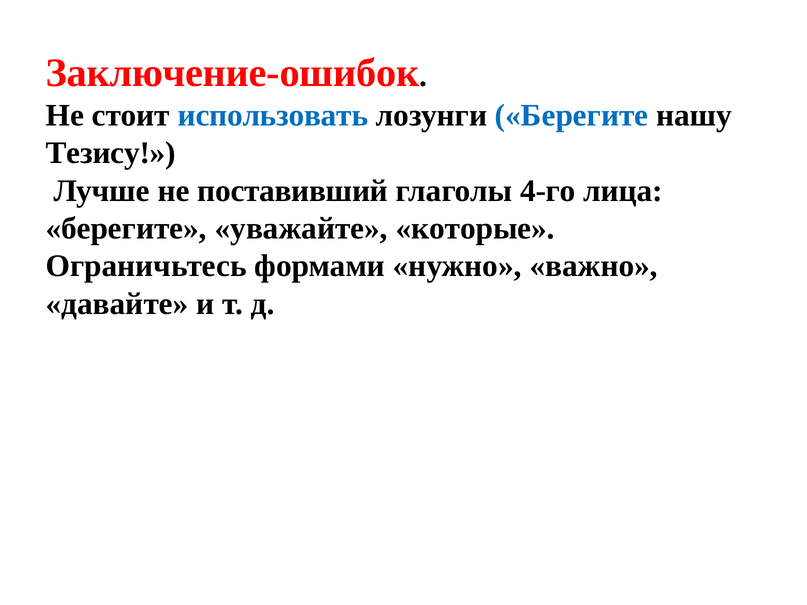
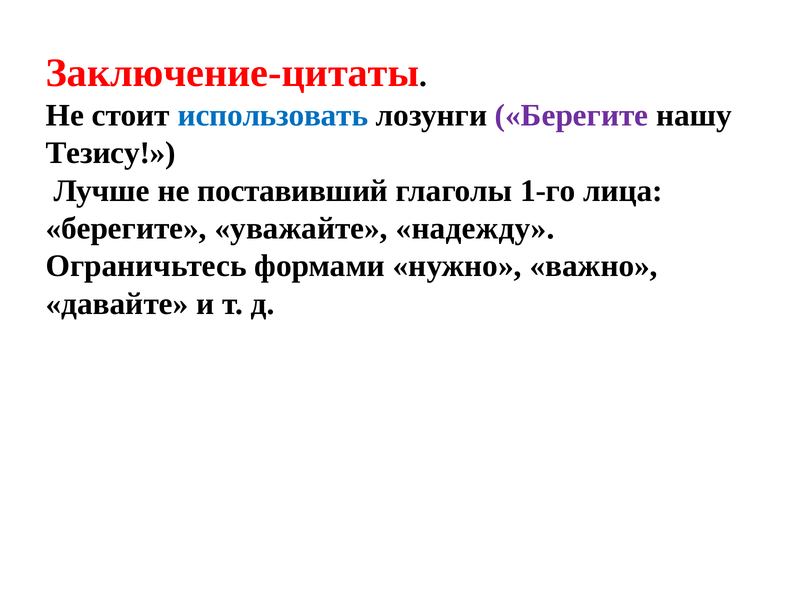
Заключение-ошибок: Заключение-ошибок -> Заключение-цитаты (232, 73)
Берегите colour: blue -> purple (572, 115)
4-го: 4-го -> 1-го (548, 191)
которые: которые -> надежду (475, 229)
